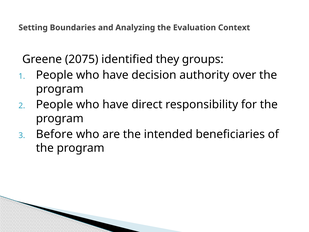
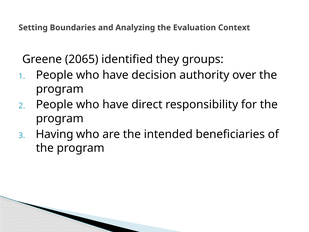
2075: 2075 -> 2065 (82, 59)
Before: Before -> Having (55, 134)
